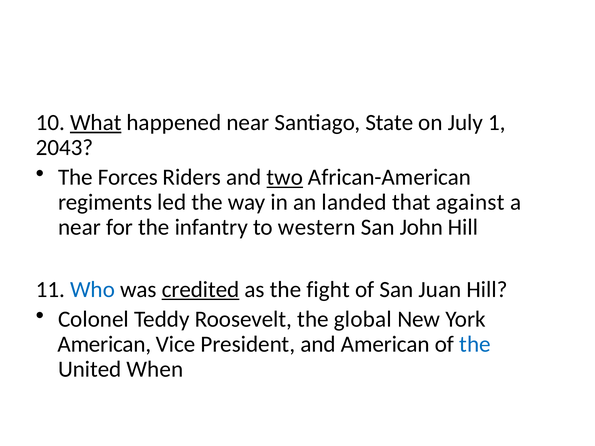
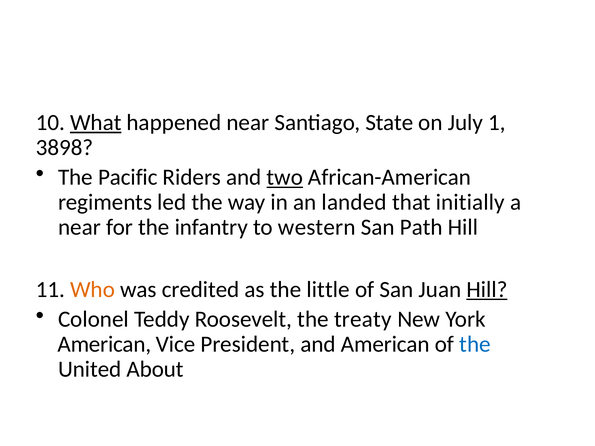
2043: 2043 -> 3898 (64, 148)
Forces: Forces -> Pacific (128, 177)
against: against -> initially (470, 202)
John: John -> Path (421, 227)
Who colour: blue -> orange (93, 290)
credited underline: present -> none (201, 290)
fight: fight -> little (328, 290)
Hill underline: none -> present (487, 290)
global: global -> treaty (363, 319)
When: When -> About (155, 369)
